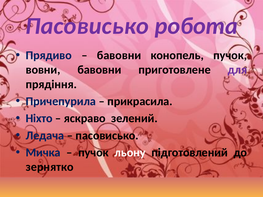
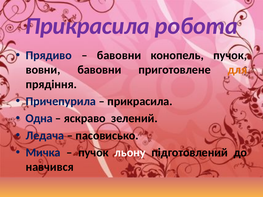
Пасовисько: Пасовисько -> Прикрасила (87, 26)
для colour: purple -> orange (237, 70)
Ніхто: Ніхто -> Одна (39, 119)
зернятко: зернятко -> навчився (50, 167)
